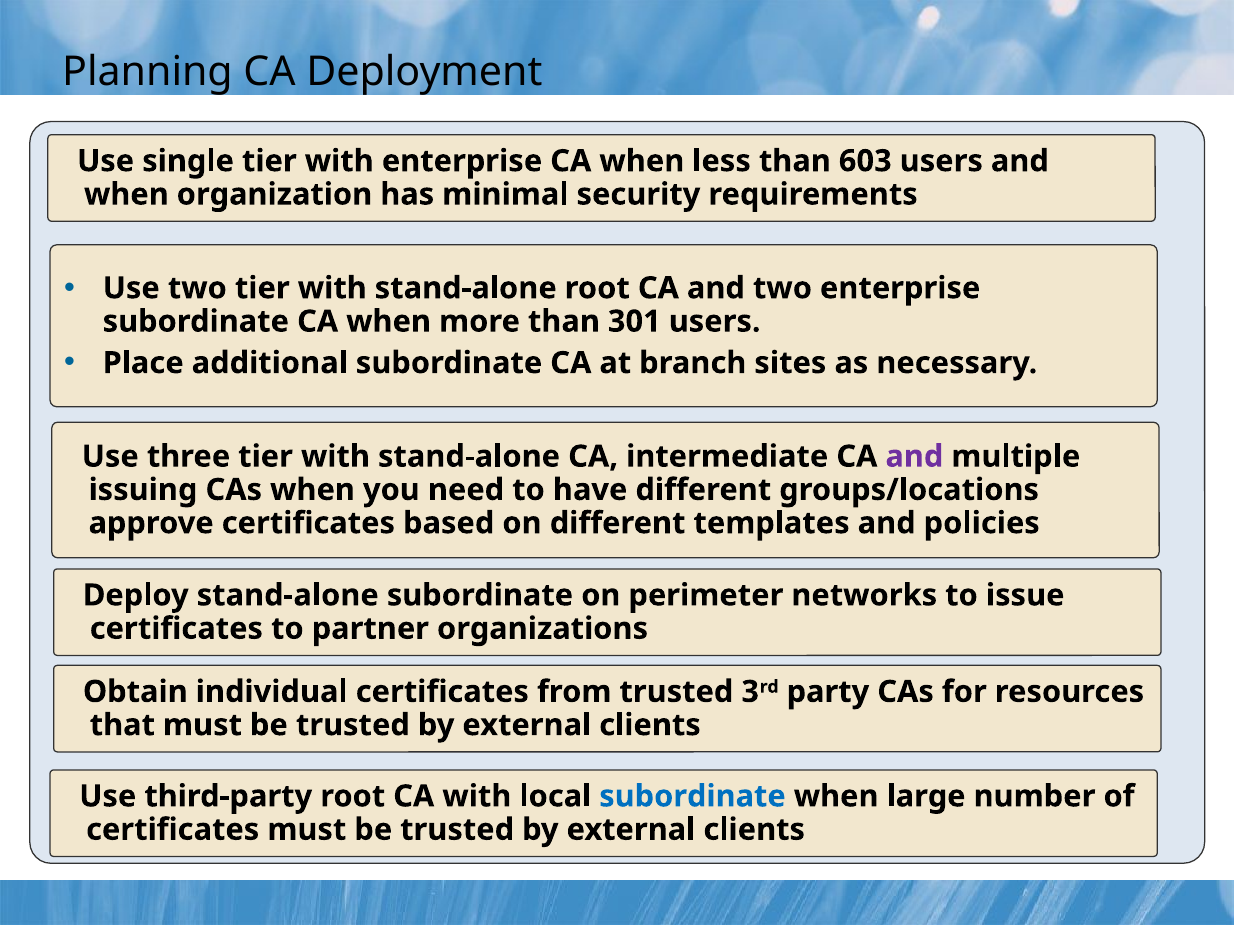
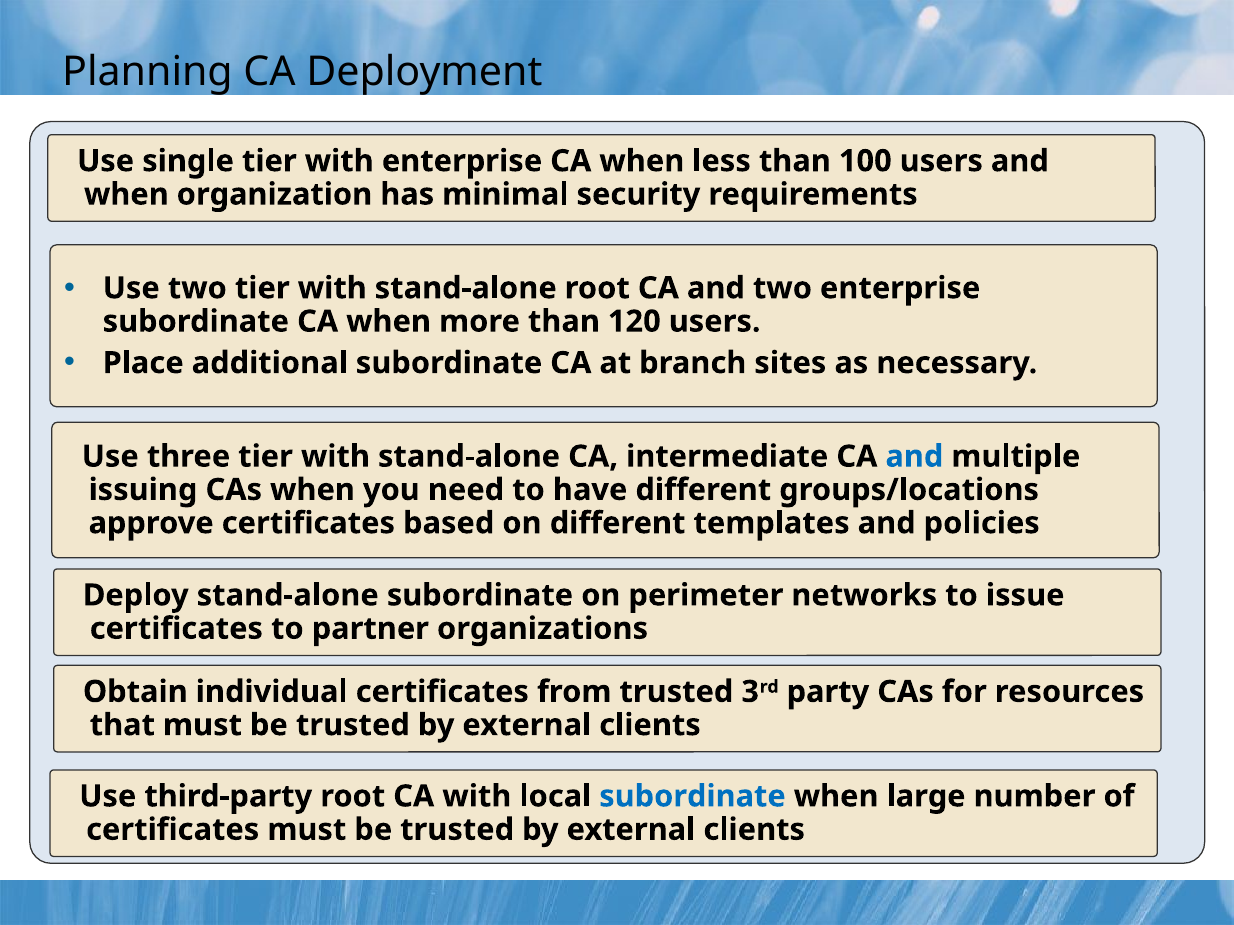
603: 603 -> 100 (865, 161)
301: 301 -> 120 (634, 322)
and colour: purple -> blue (914, 457)
